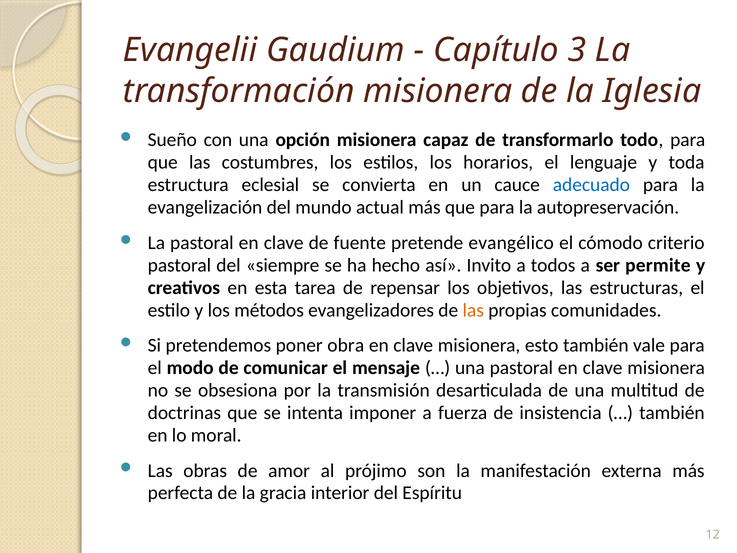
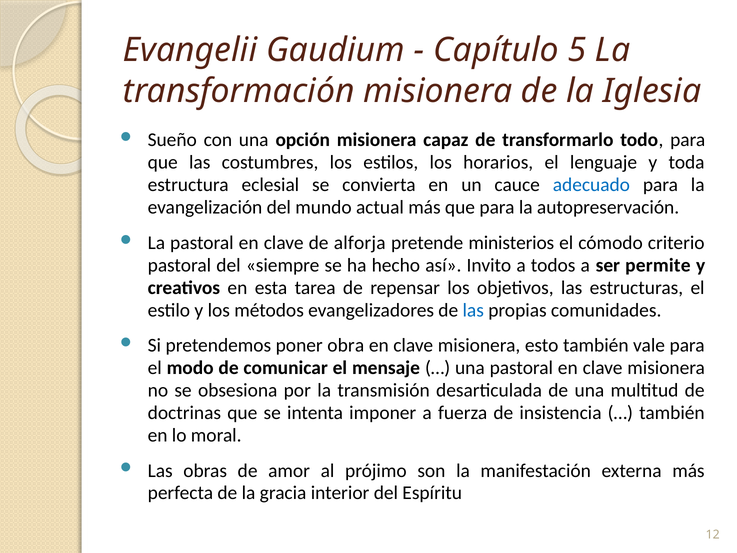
3: 3 -> 5 (577, 50)
fuente: fuente -> alforja (360, 243)
evangélico: evangélico -> ministerios (511, 243)
las colour: orange -> blue (473, 310)
